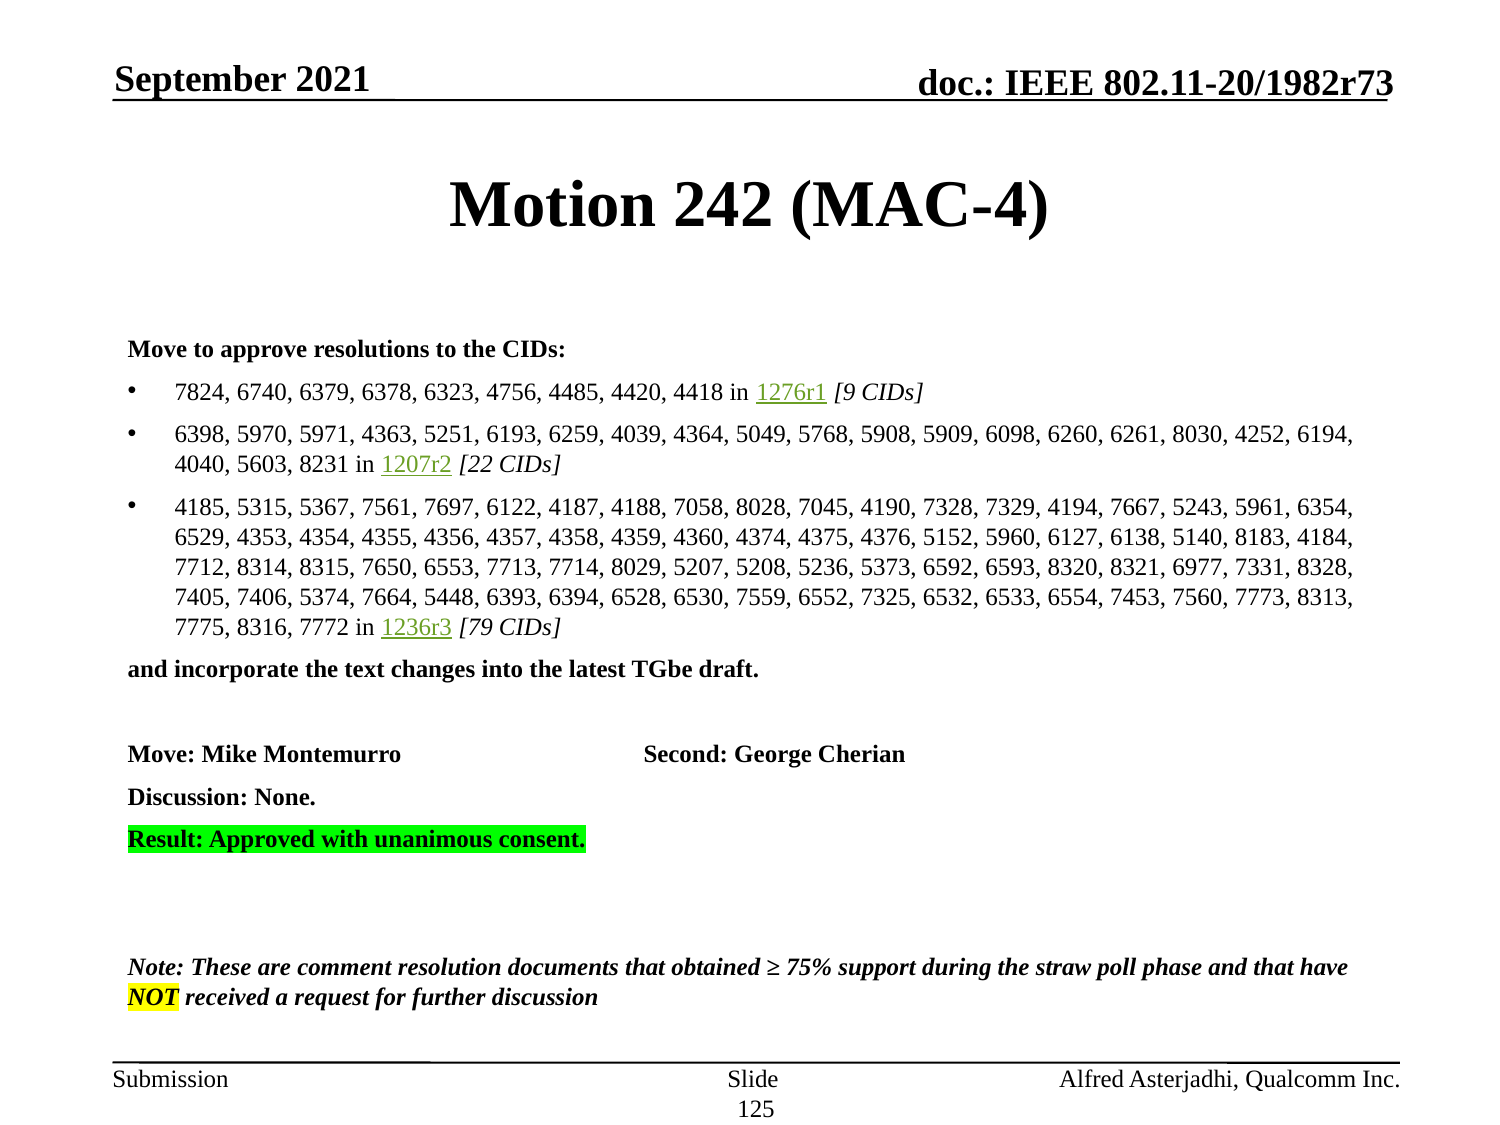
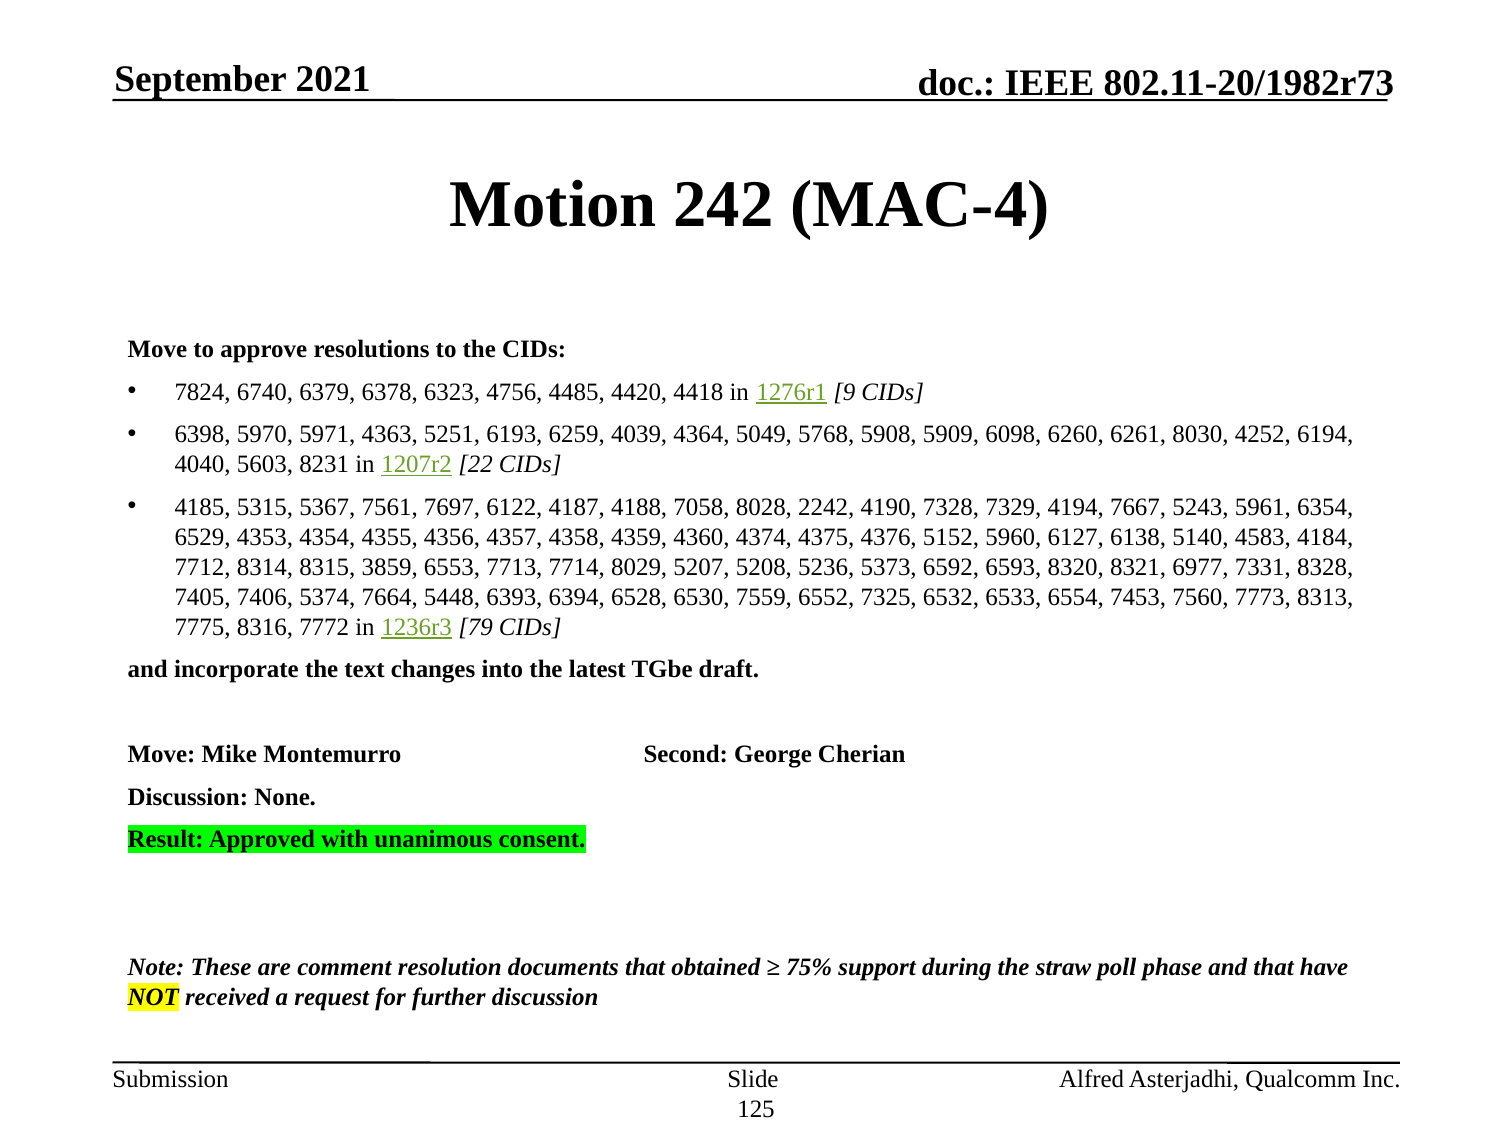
7045: 7045 -> 2242 (826, 507)
8183: 8183 -> 4583 (1263, 537)
7650: 7650 -> 3859 (390, 567)
